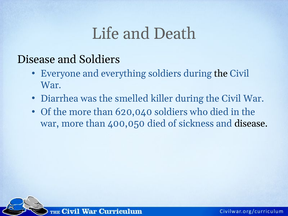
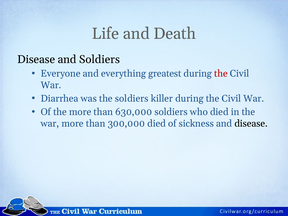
everything soldiers: soldiers -> greatest (165, 74)
the colour: black -> red (221, 74)
the smelled: smelled -> soldiers (132, 99)
620,040: 620,040 -> 630,000 (134, 112)
400,050: 400,050 -> 300,000 (126, 124)
